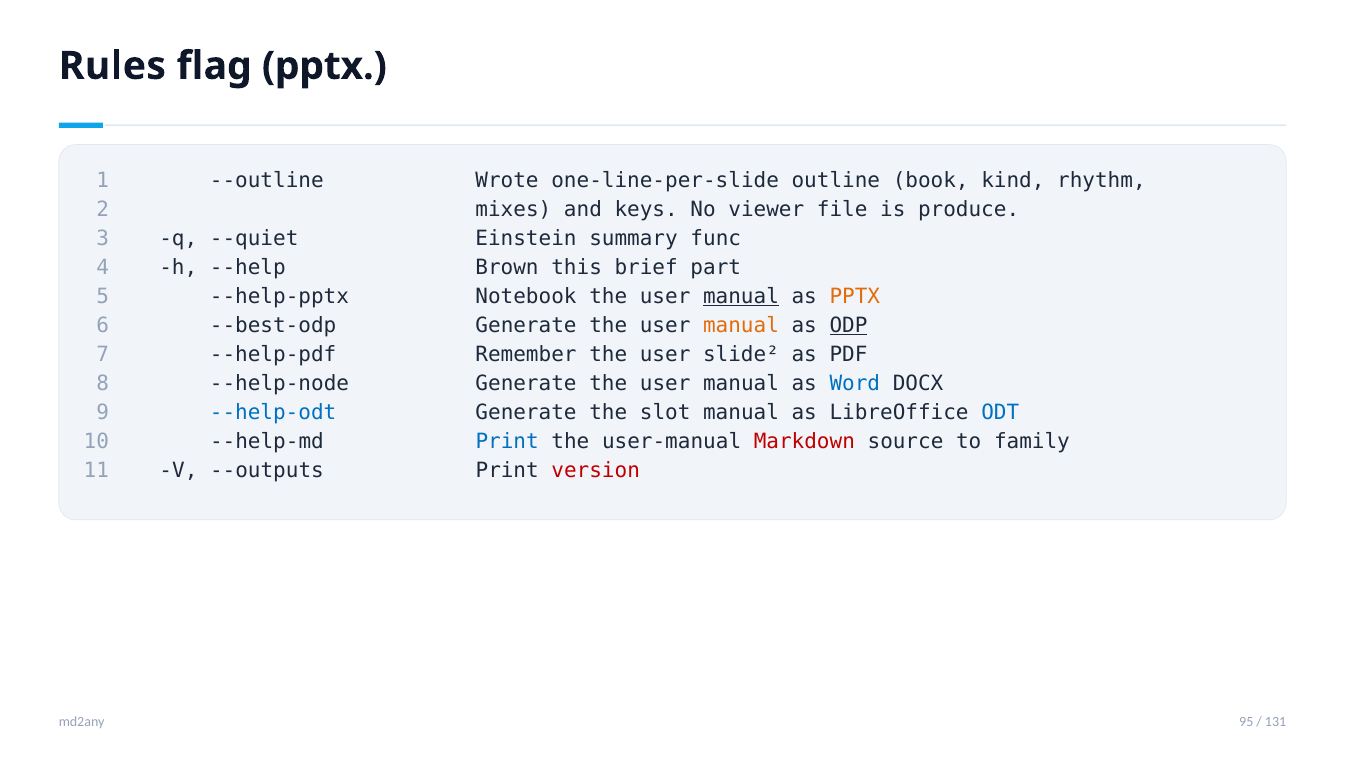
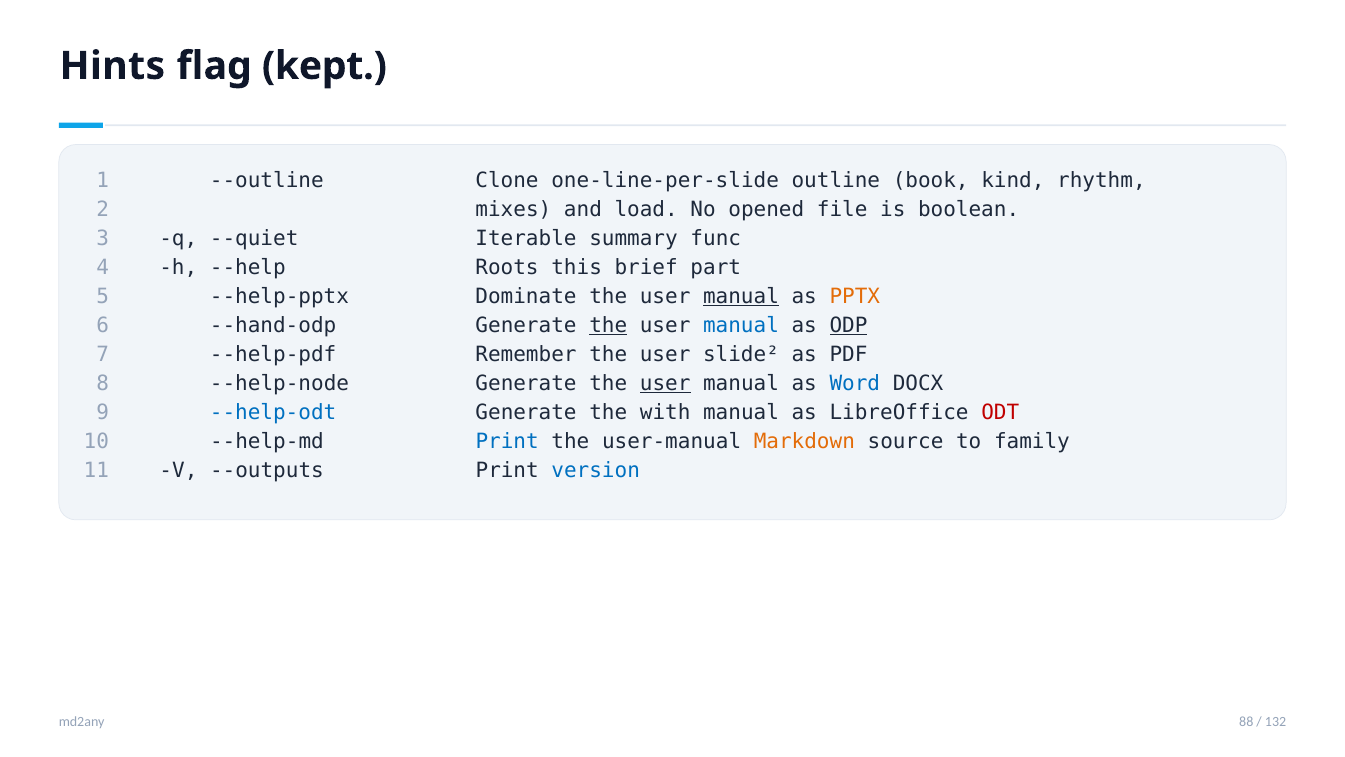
Rules: Rules -> Hints (112, 66)
flag pptx: pptx -> kept (324, 66)
Wrote: Wrote -> Clone (507, 180)
keys: keys -> load (646, 209)
viewer: viewer -> opened (766, 209)
produce: produce -> boolean (969, 209)
Einstein: Einstein -> Iterable (526, 238)
Brown: Brown -> Roots (507, 267)
Notebook: Notebook -> Dominate (526, 296)
--best-odp: --best-odp -> --hand-odp (273, 325)
the underline: none -> present (608, 325)
manual colour: orange -> blue (741, 325)
user underline: none -> present (665, 383)
slot: slot -> with (665, 412)
ODT colour: blue -> red (1000, 412)
Markdown colour: red -> orange (804, 441)
version colour: red -> blue (596, 470)
95: 95 -> 88 (1246, 722)
131: 131 -> 132 (1276, 722)
